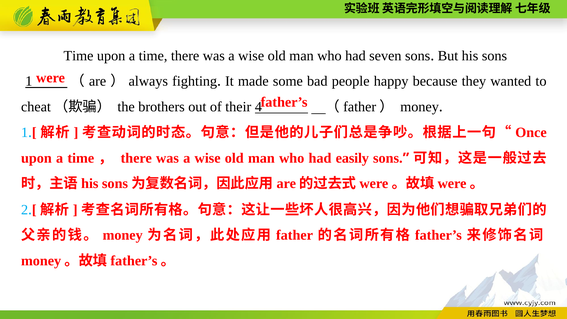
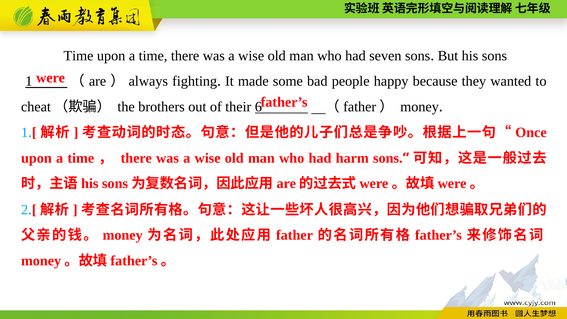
4: 4 -> 6 (258, 107)
easily: easily -> harm (352, 158)
